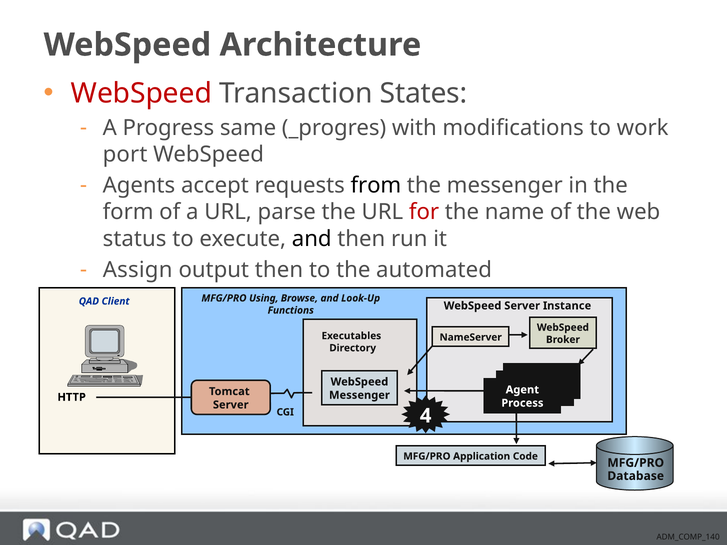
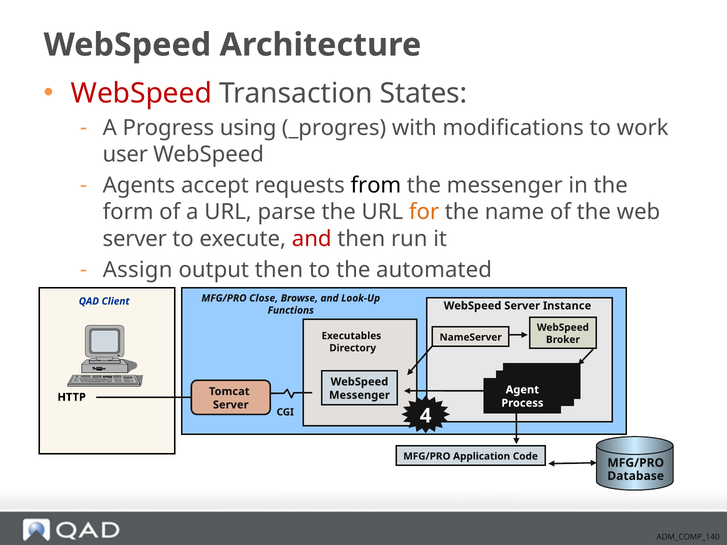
same: same -> using (248, 128)
port: port -> user (125, 154)
for colour: red -> orange (424, 212)
status: status -> server (135, 239)
and colour: black -> red (312, 239)
Using: Using -> Close (264, 298)
